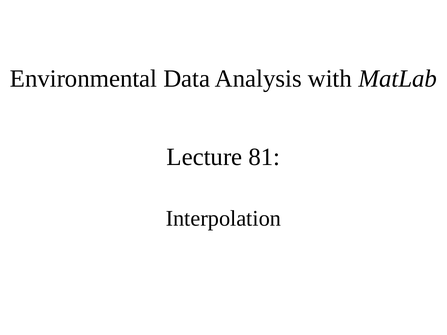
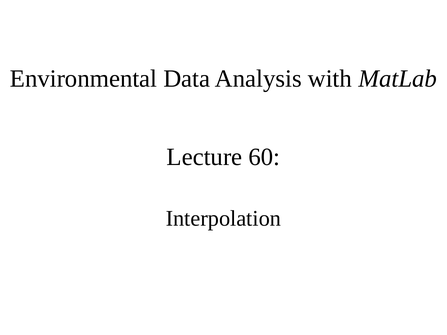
81: 81 -> 60 (264, 157)
